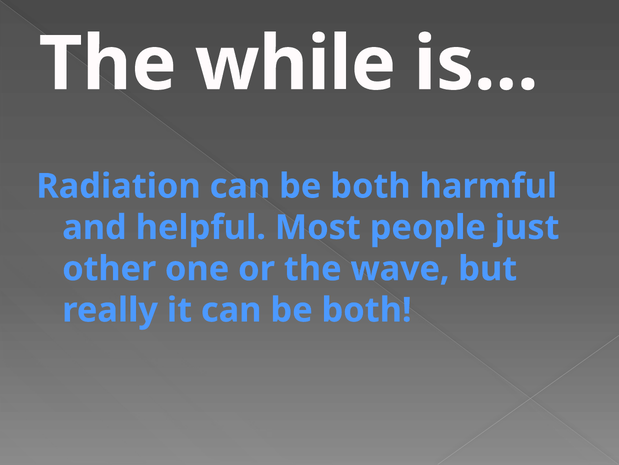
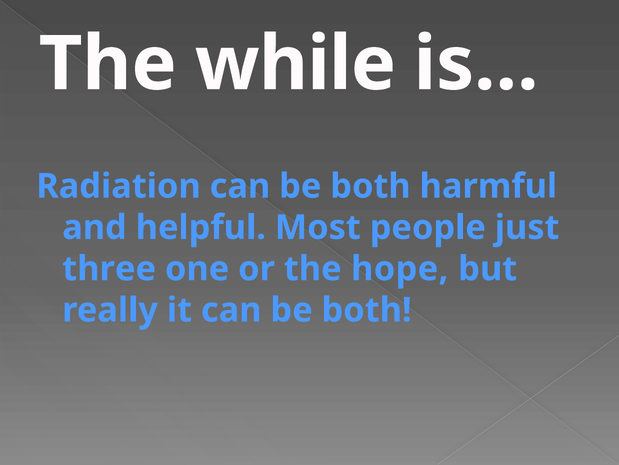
other: other -> three (109, 268)
wave: wave -> hope (400, 268)
